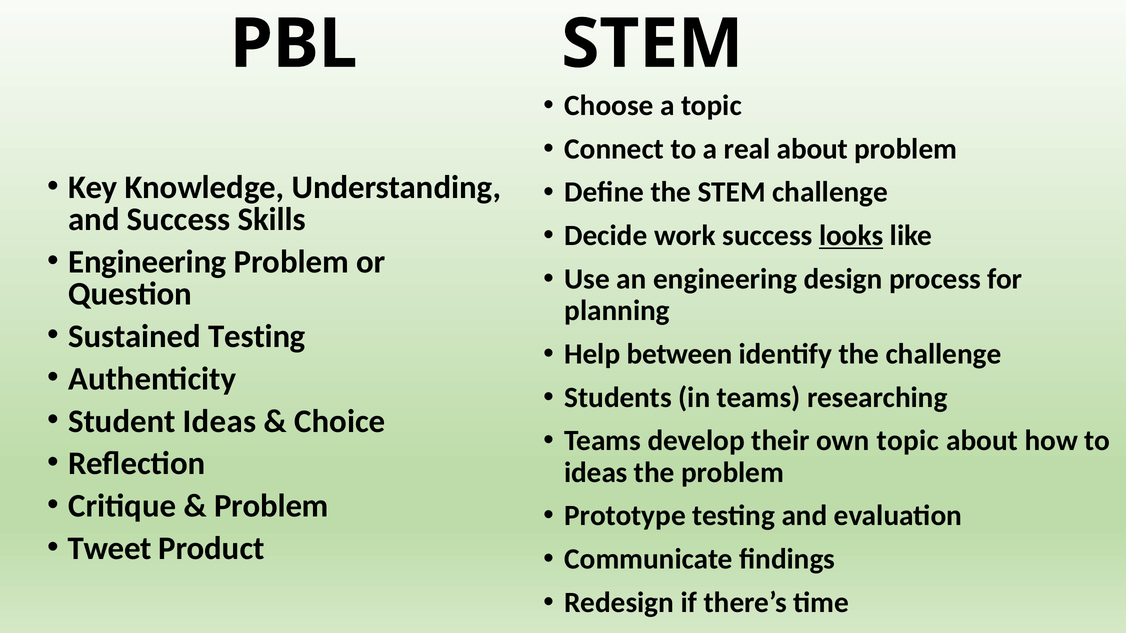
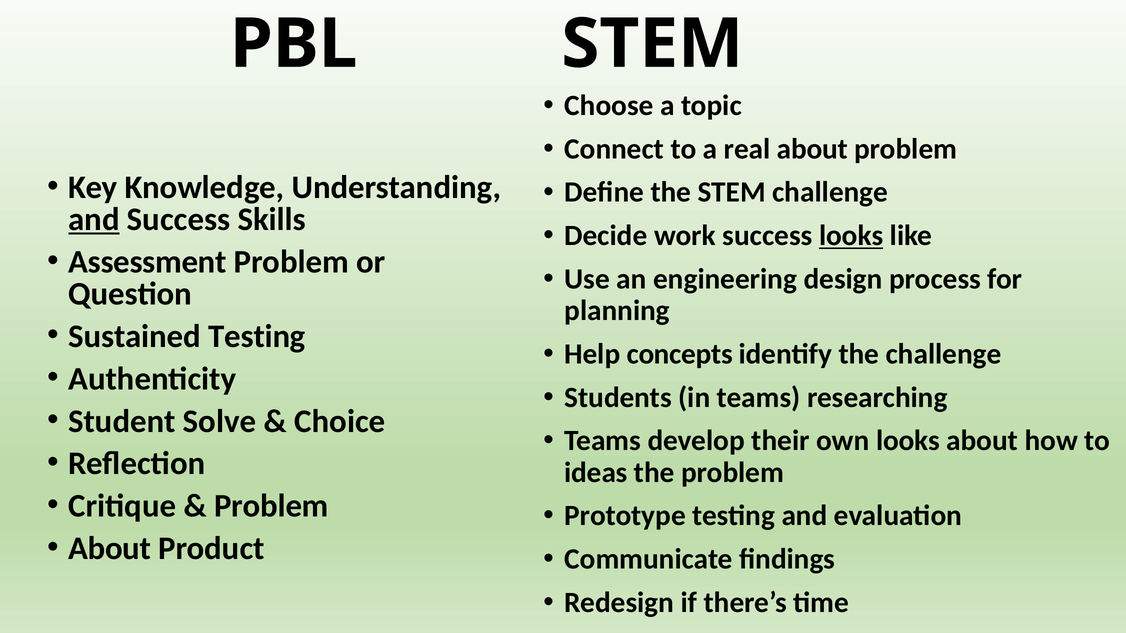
and underline: none -> present (94, 219)
Engineering: Engineering -> Assessment (147, 262)
between: between -> concepts (680, 354)
Student Ideas: Ideas -> Solve (220, 421)
own topic: topic -> looks (908, 441)
Tweet: Tweet -> About (110, 549)
